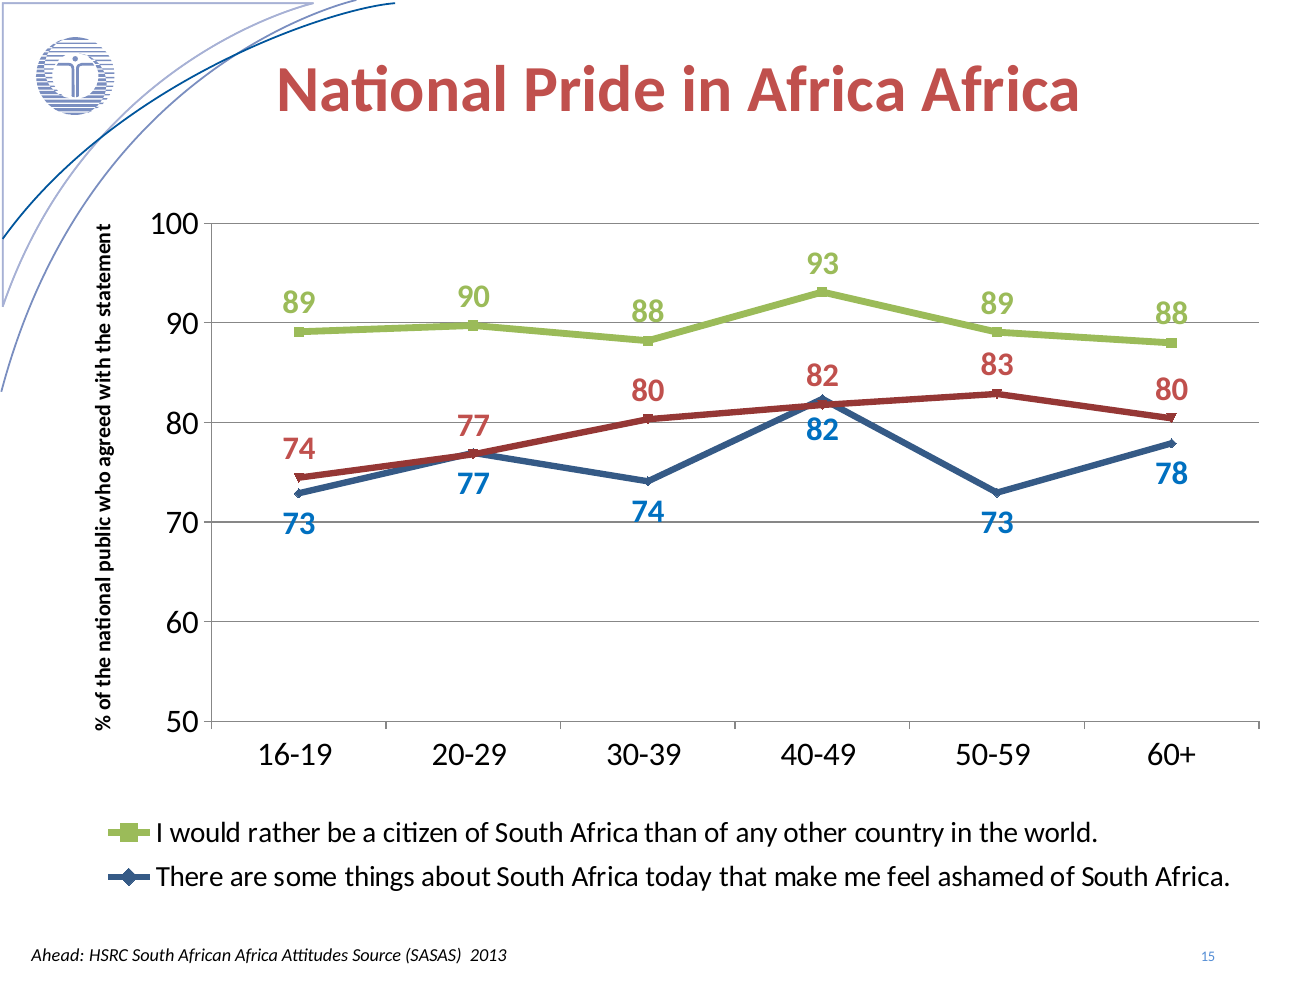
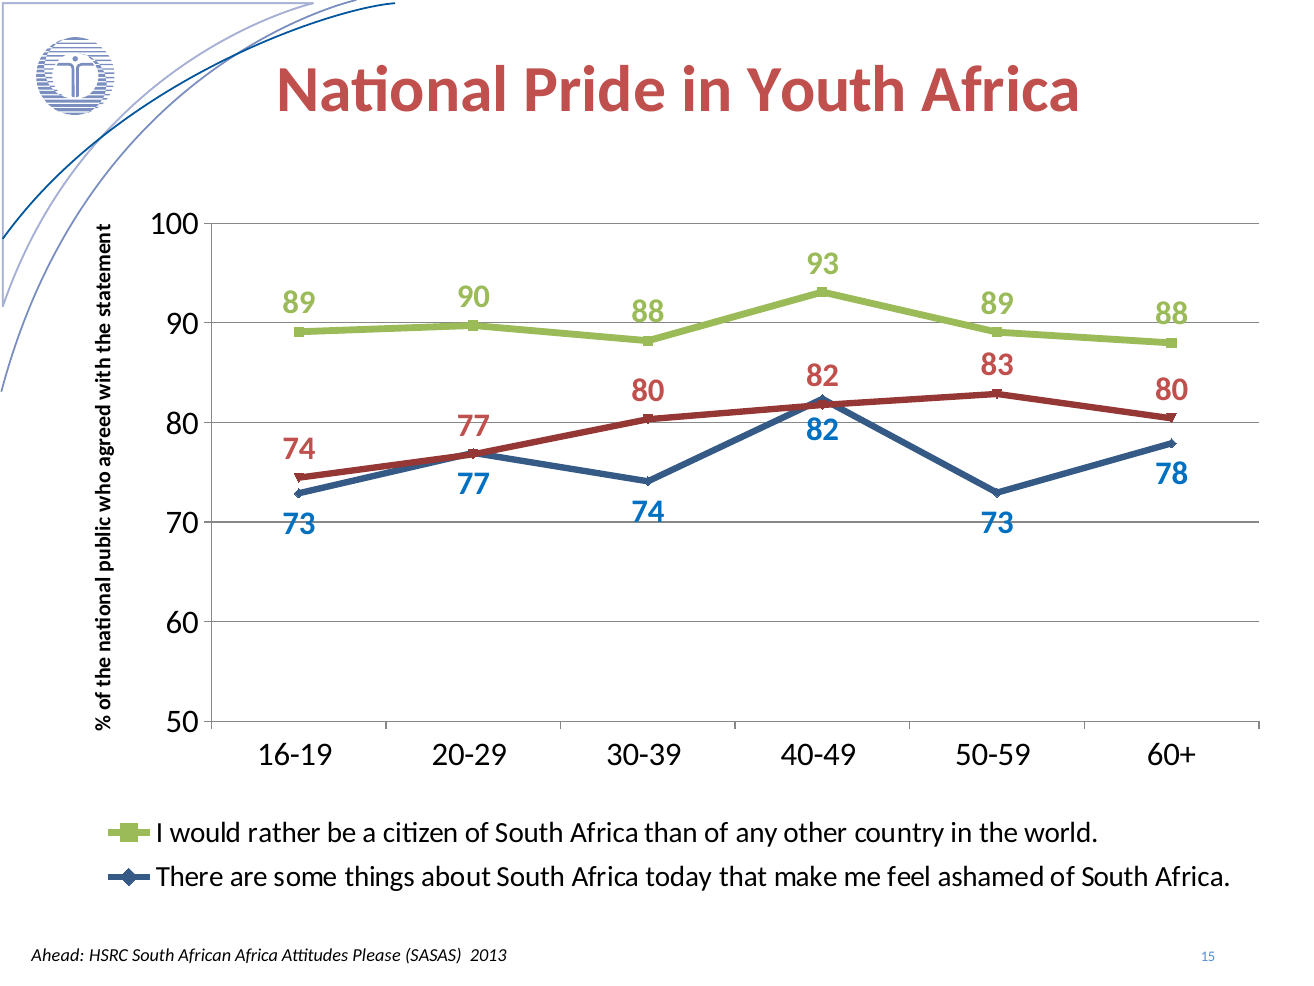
in Africa: Africa -> Youth (827, 90)
Source: Source -> Please (377, 955)
